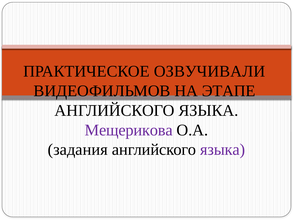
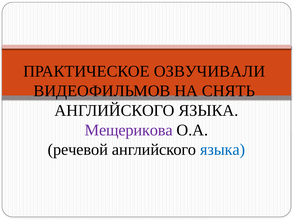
ЭТАПЕ: ЭТАПЕ -> СНЯТЬ (229, 91)
задания: задания -> речевой (78, 149)
языка colour: purple -> blue (223, 149)
